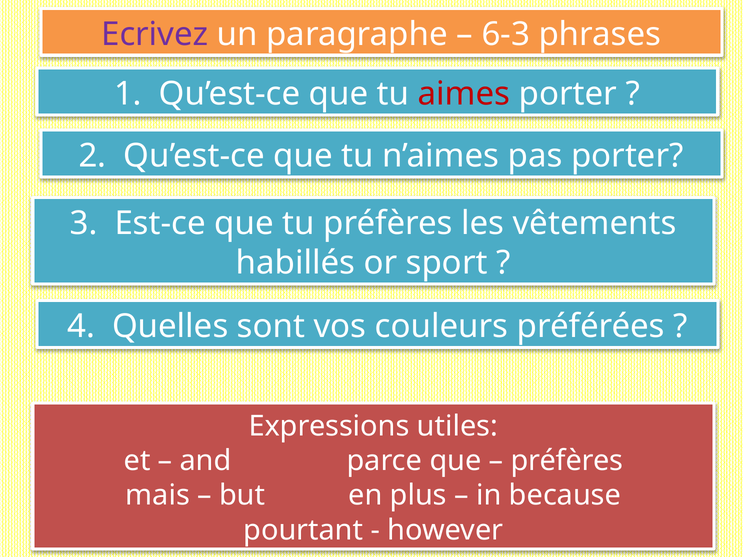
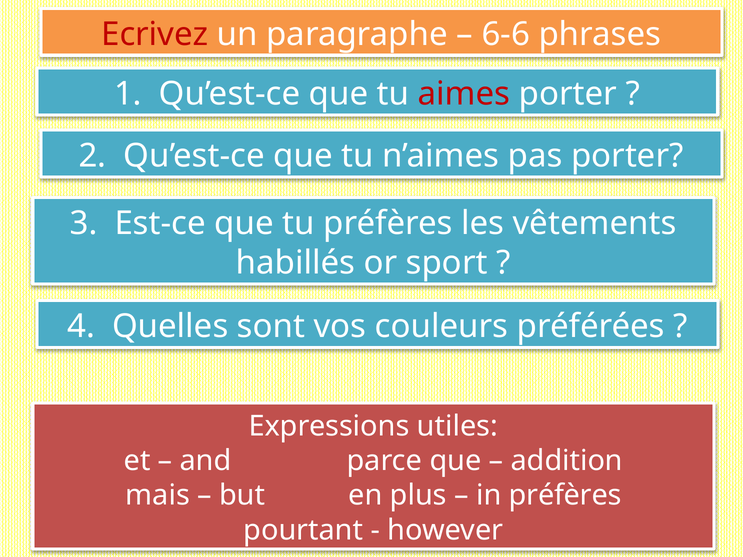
Ecrivez colour: purple -> red (155, 34)
6-3: 6-3 -> 6-6 (506, 34)
préfères: préfères -> addition (567, 461)
in because: because -> préfères (565, 496)
